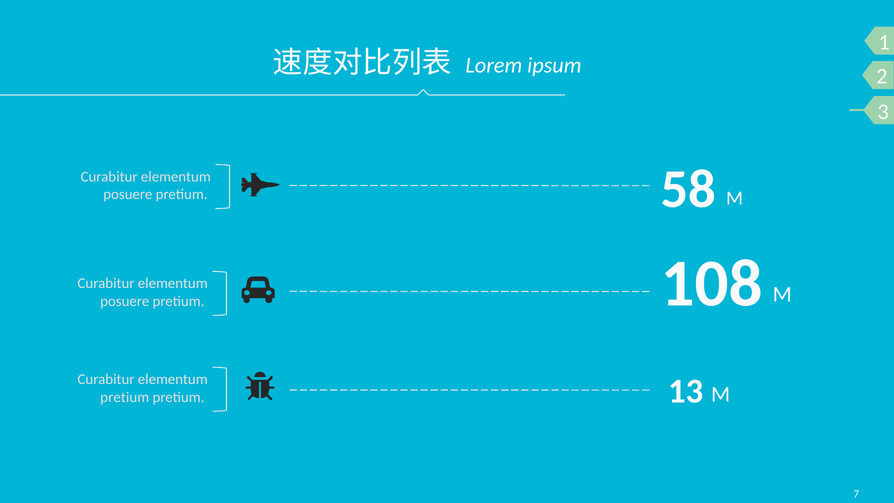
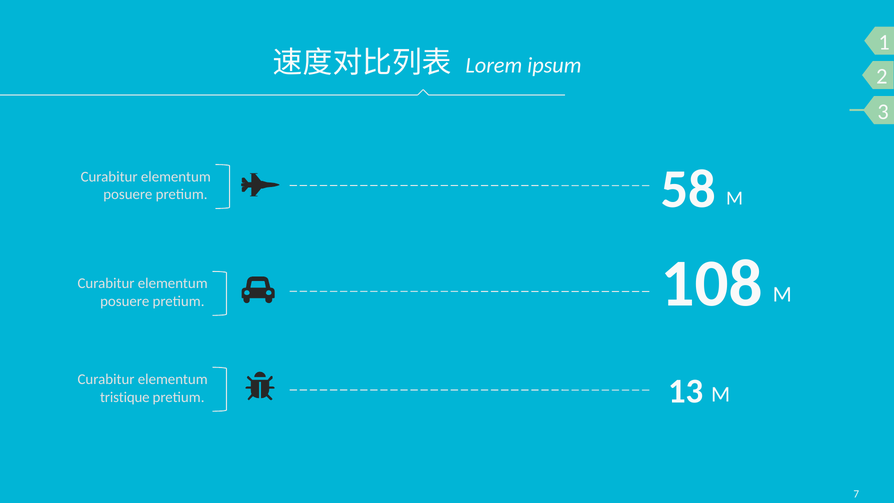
pretium: pretium -> tristique (125, 397)
